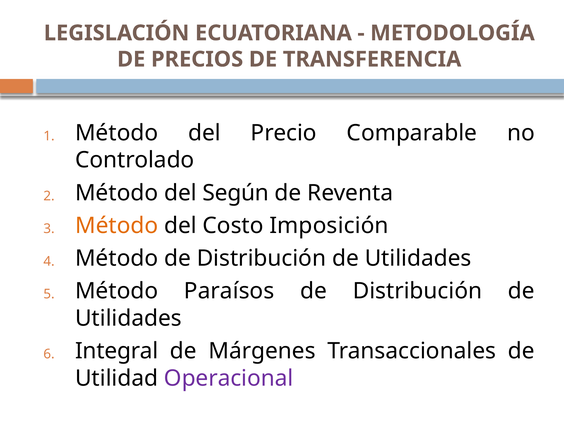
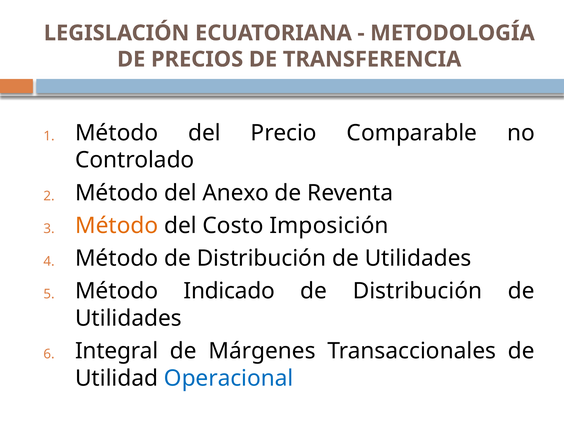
Según: Según -> Anexo (236, 193)
Paraísos: Paraísos -> Indicado (229, 291)
Operacional colour: purple -> blue (229, 378)
